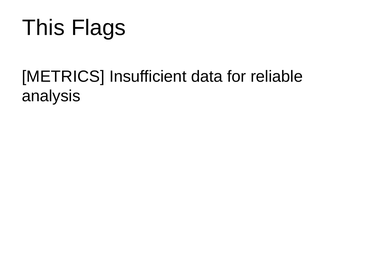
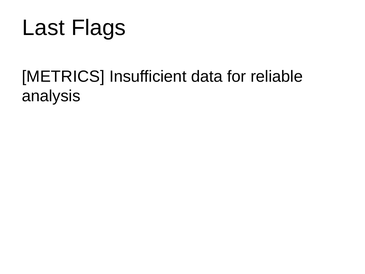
This: This -> Last (43, 28)
